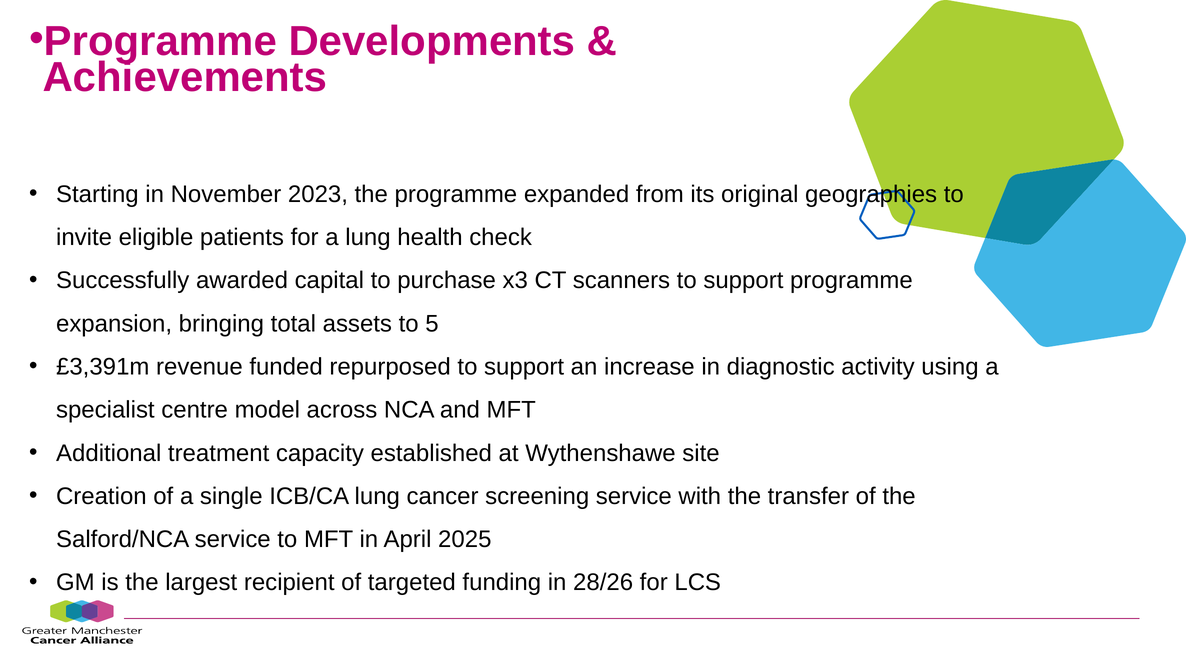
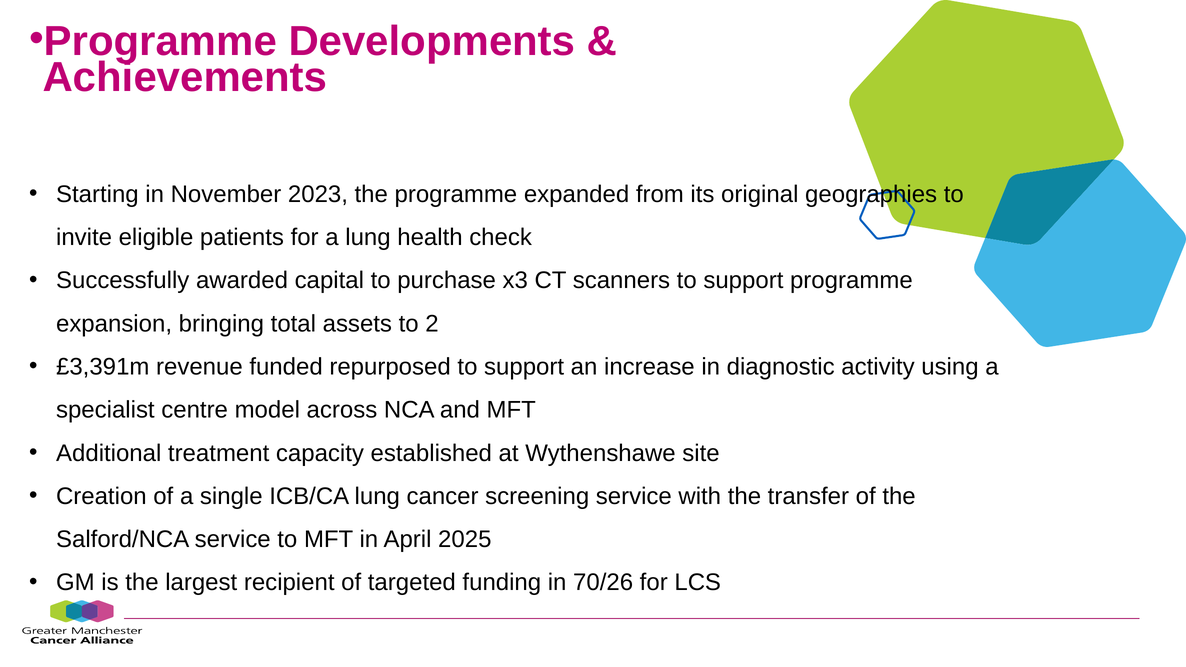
5: 5 -> 2 (432, 324)
28/26: 28/26 -> 70/26 (603, 583)
